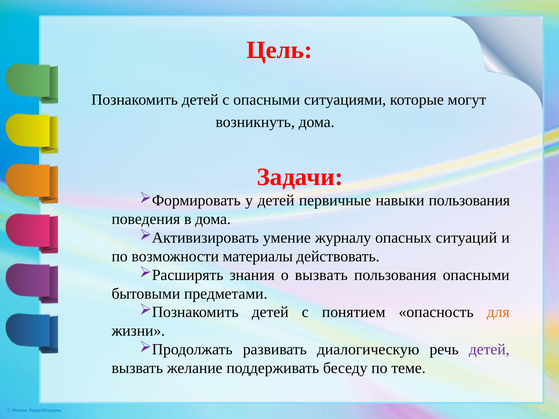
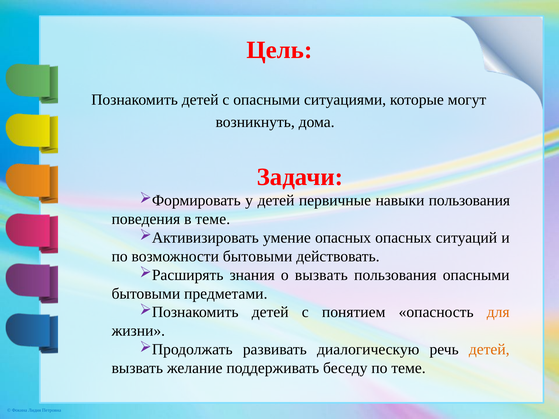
в дома: дома -> теме (213, 219)
умение журналу: журналу -> опасных (343, 238)
возможности материалы: материалы -> бытовыми (258, 256)
детей colour: purple -> orange (489, 350)
